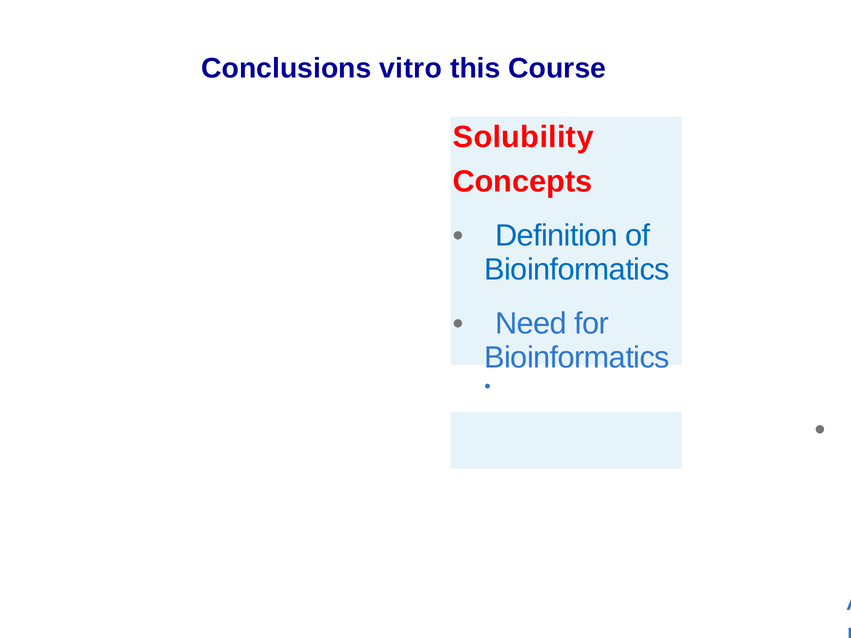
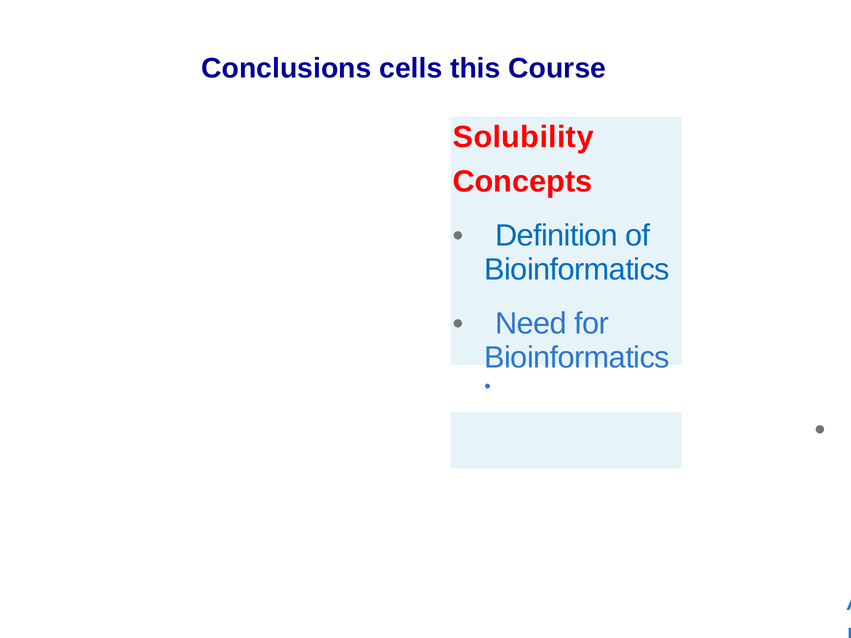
vitro: vitro -> cells (411, 69)
